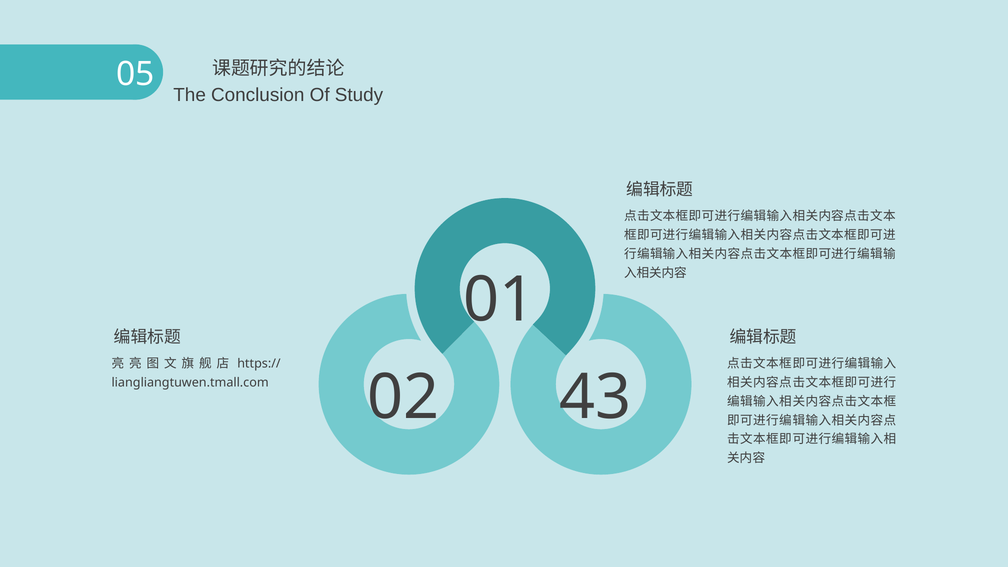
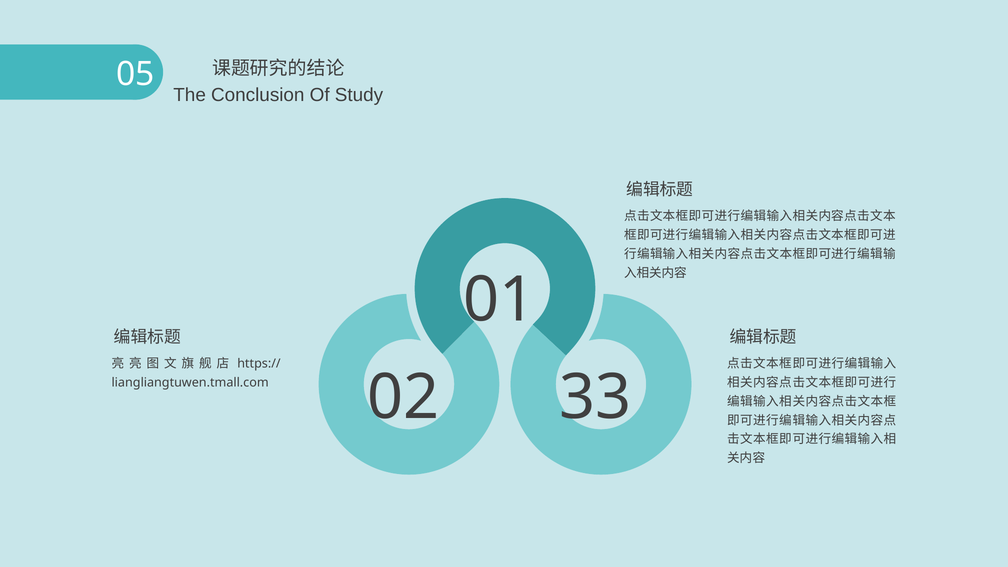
43: 43 -> 33 (595, 398)
